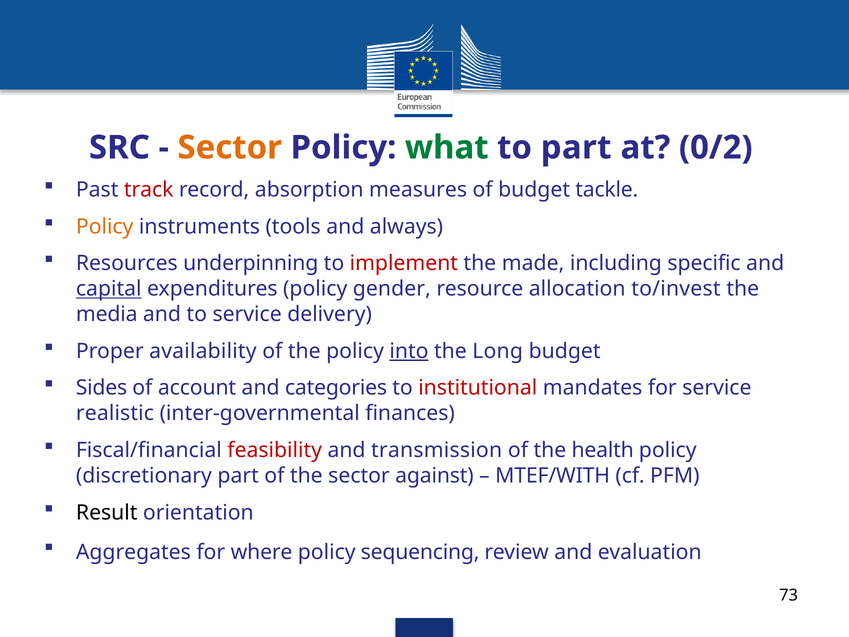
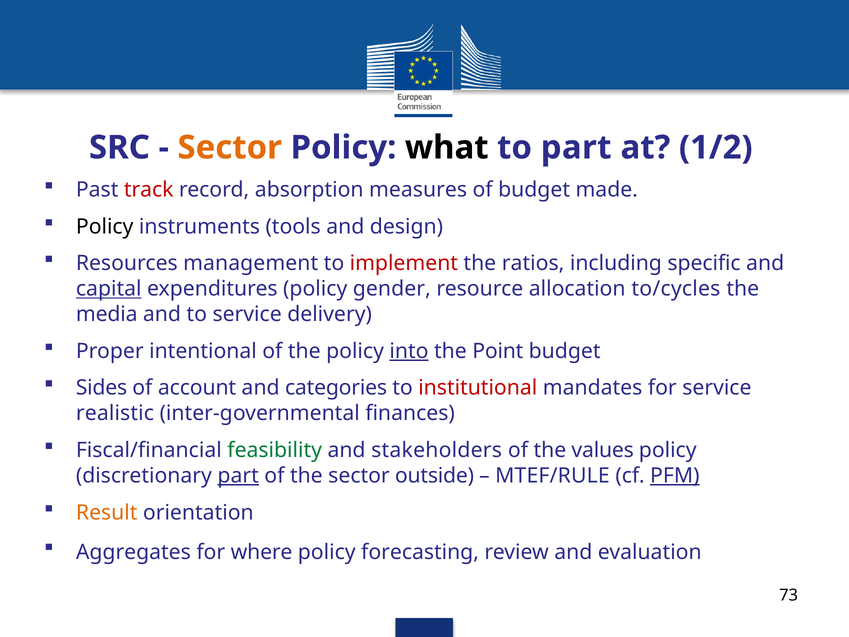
what colour: green -> black (447, 148)
0/2: 0/2 -> 1/2 (716, 148)
tackle: tackle -> made (607, 190)
Policy colour: orange -> black (105, 226)
always: always -> design (406, 226)
underpinning: underpinning -> management (251, 263)
made: made -> ratios (533, 263)
to/invest: to/invest -> to/cycles (676, 289)
availability: availability -> intentional (203, 351)
Long: Long -> Point (498, 351)
feasibility colour: red -> green (275, 450)
transmission: transmission -> stakeholders (437, 450)
health: health -> values (603, 450)
part underline: none -> present (238, 476)
against: against -> outside (435, 476)
MTEF/WITH: MTEF/WITH -> MTEF/RULE (552, 476)
PFM underline: none -> present (675, 476)
Result colour: black -> orange (107, 512)
sequencing: sequencing -> forecasting (420, 552)
